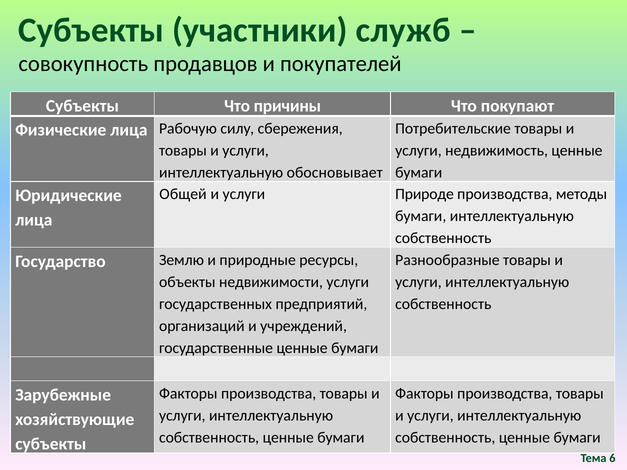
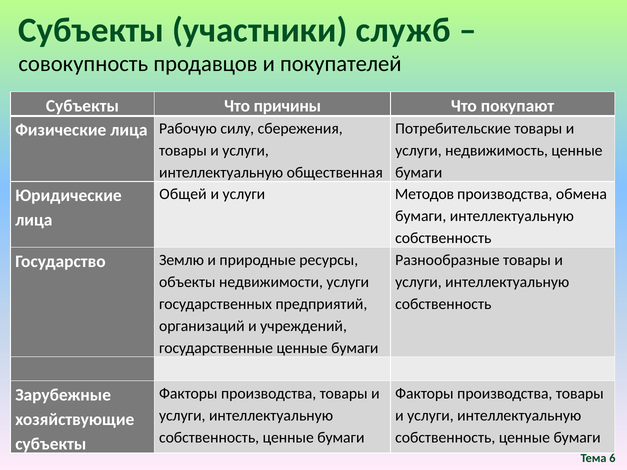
обосновывает: обосновывает -> общественная (335, 173)
Природе: Природе -> Методов (425, 194)
методы: методы -> обмена (581, 194)
